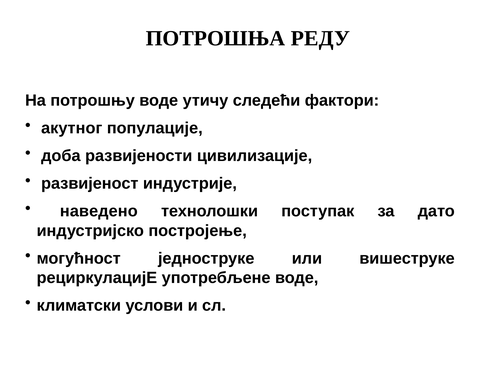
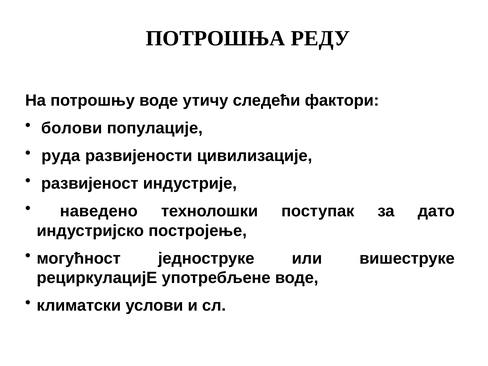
акутног: акутног -> болови (72, 128)
доба: доба -> руда (61, 156)
